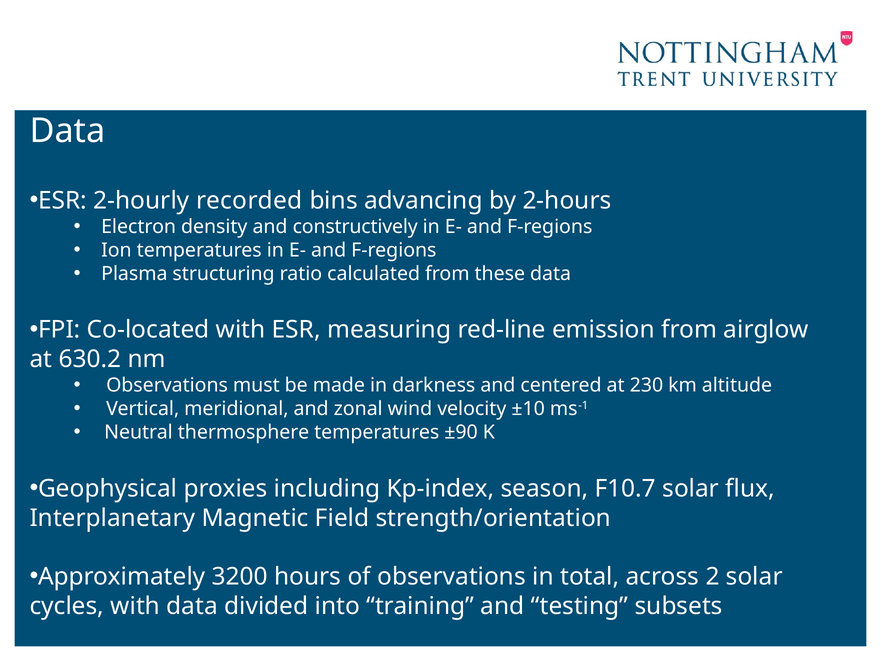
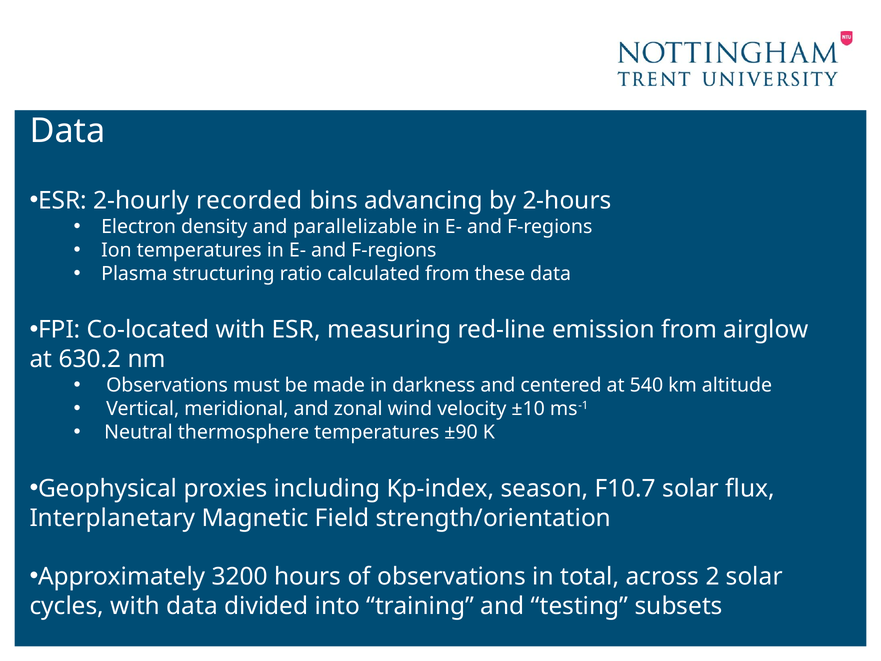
constructively: constructively -> parallelizable (355, 227)
230: 230 -> 540 (646, 385)
